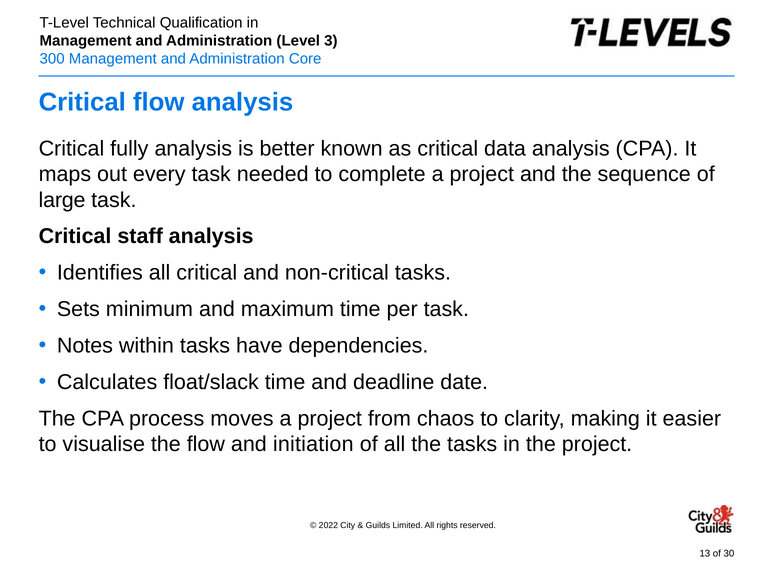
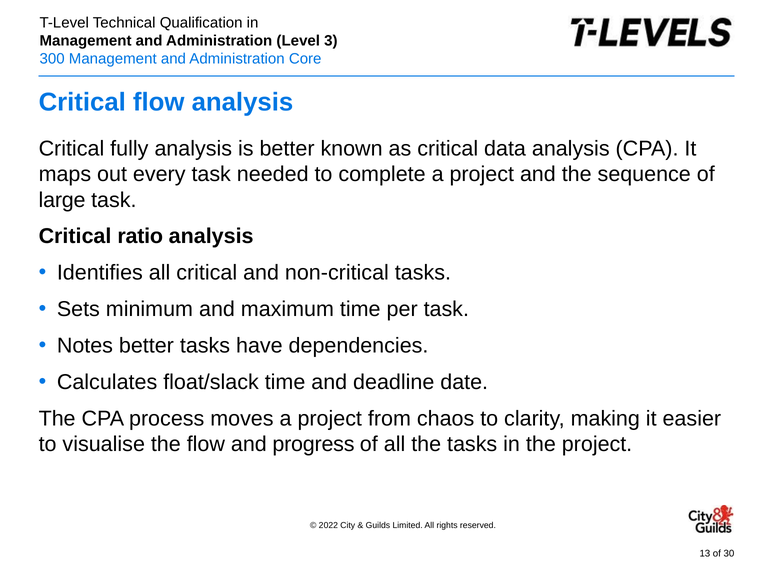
staff: staff -> ratio (140, 237)
Notes within: within -> better (146, 346)
initiation: initiation -> progress (313, 445)
